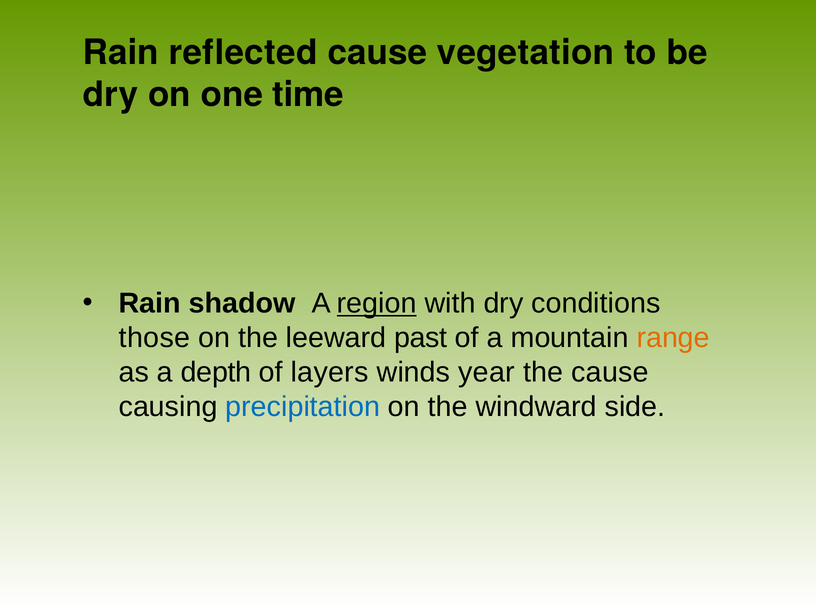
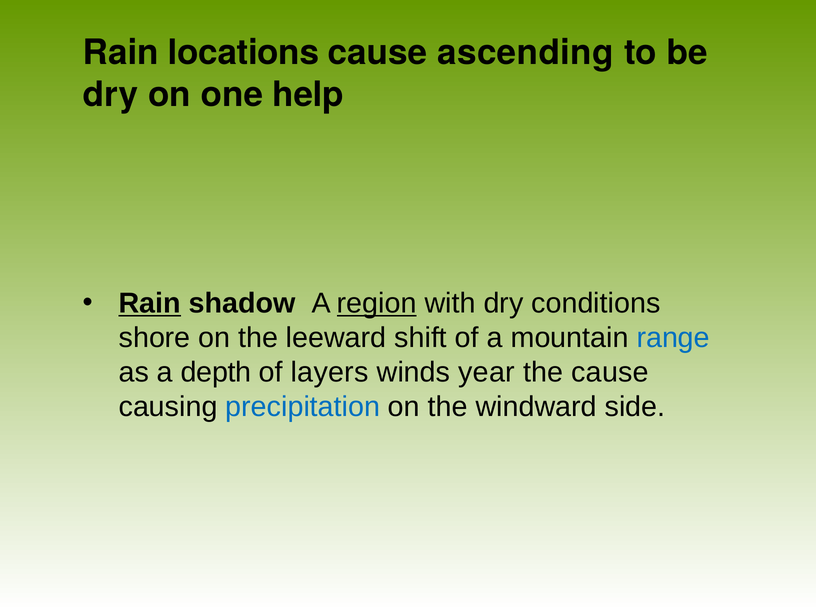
reflected: reflected -> locations (243, 53)
vegetation: vegetation -> ascending (525, 53)
time: time -> help (308, 95)
Rain underline: none -> present (150, 303)
those: those -> shore (155, 338)
past: past -> shift (421, 338)
range colour: orange -> blue (673, 338)
